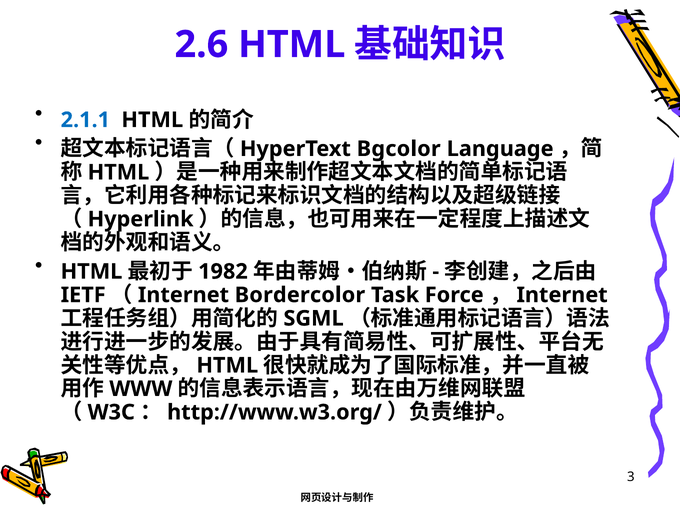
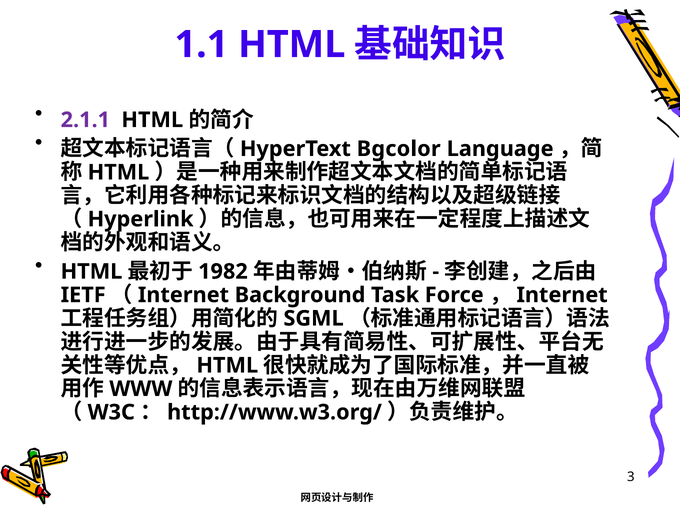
2.6: 2.6 -> 1.1 (201, 45)
2.1.1 colour: blue -> purple (85, 120)
Bordercolor: Bordercolor -> Background (300, 295)
